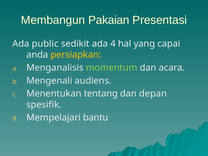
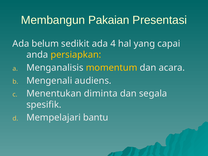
public: public -> belum (45, 44)
momentum colour: light green -> yellow (112, 68)
tentang: tentang -> diminta (101, 94)
depan: depan -> segala (153, 94)
